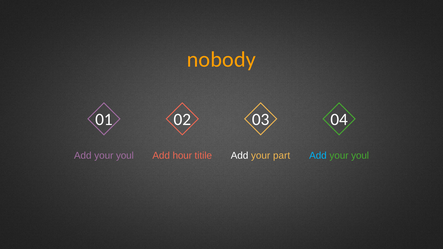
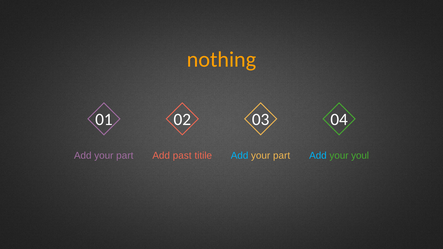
nobody: nobody -> nothing (221, 60)
youl: youl -> part (125, 156)
hour: hour -> past (182, 156)
Add colour: white -> light blue (240, 156)
